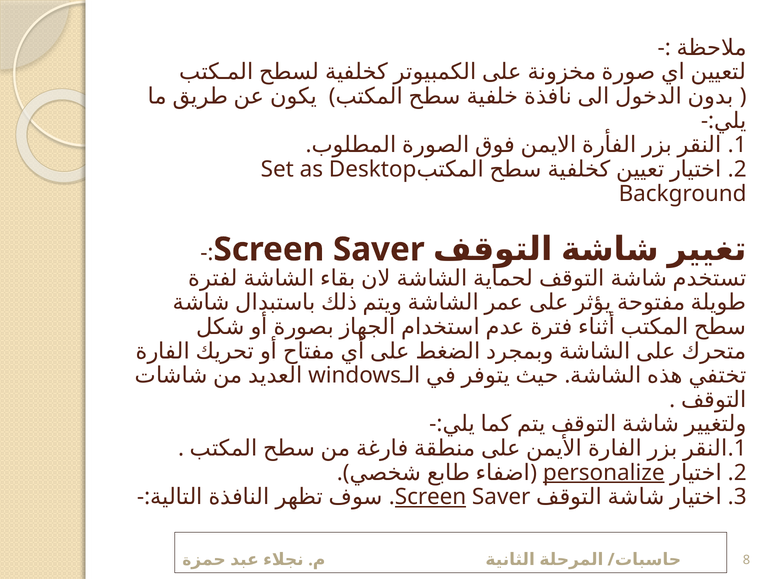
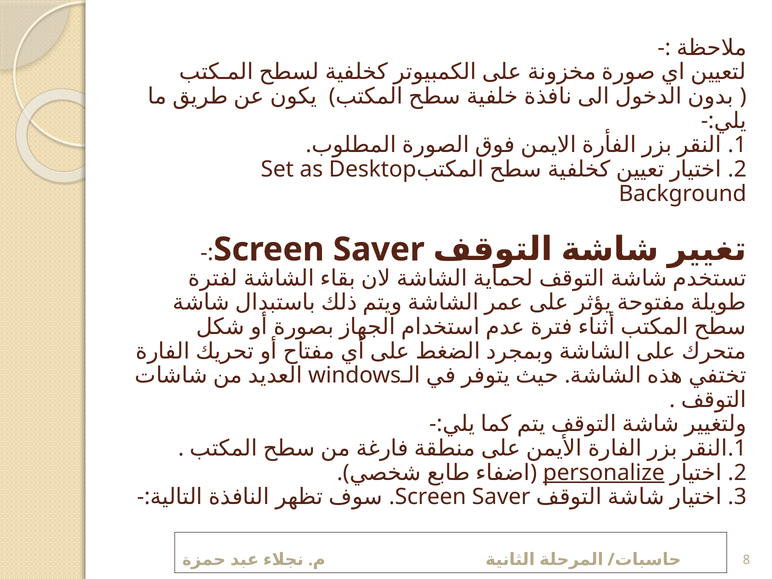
Screen underline: present -> none (431, 497)
